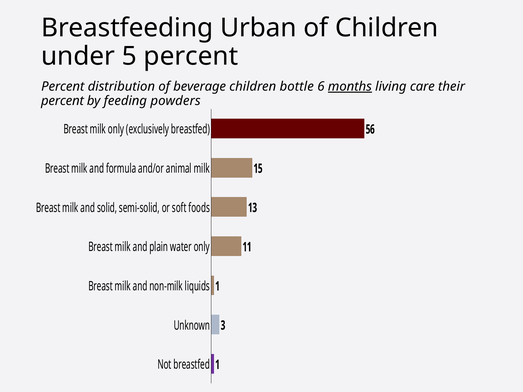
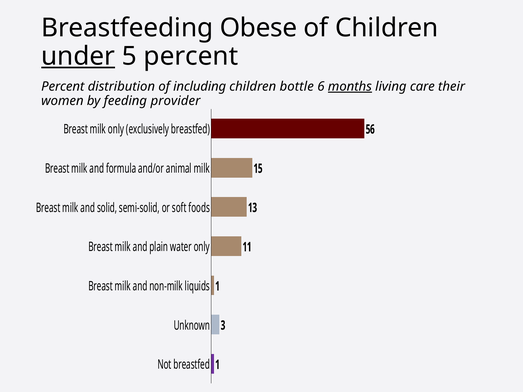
Urban: Urban -> Obese (258, 28)
under underline: none -> present (78, 56)
beverage: beverage -> including (200, 87)
percent: percent -> women (62, 101)
powders: powders -> provider (176, 101)
